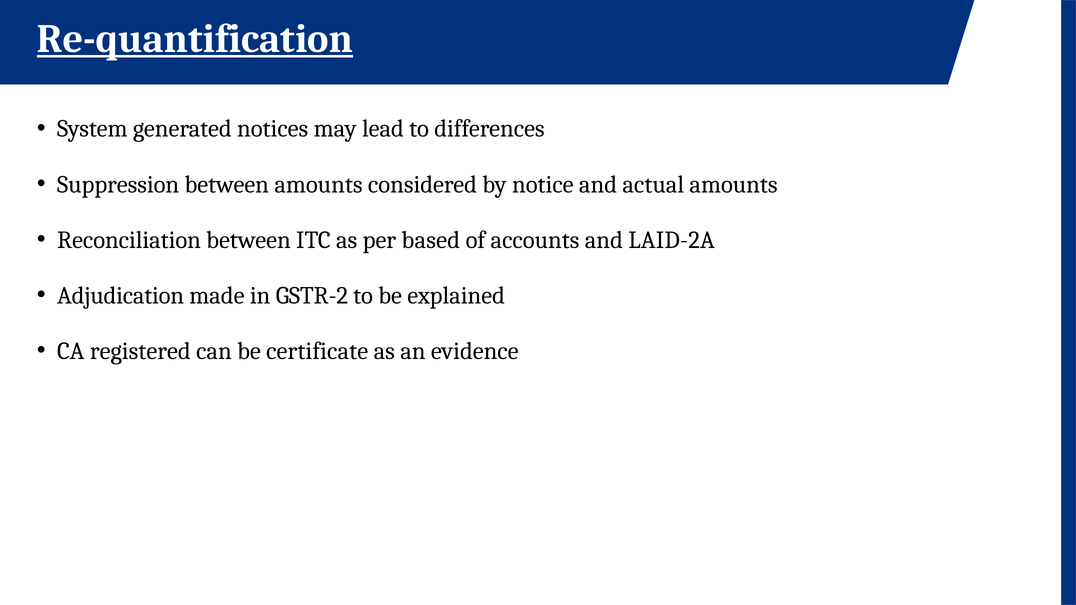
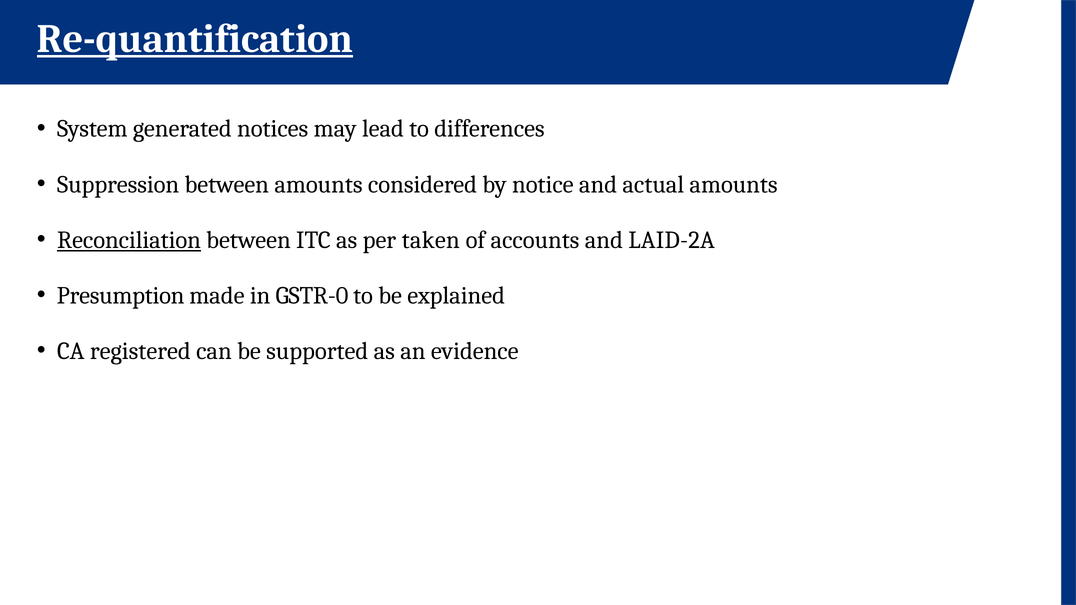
Reconciliation underline: none -> present (129, 240)
based: based -> taken (431, 240)
Adjudication: Adjudication -> Presumption (121, 296)
GSTR-2: GSTR-2 -> GSTR-0 (312, 296)
certificate: certificate -> supported (317, 351)
